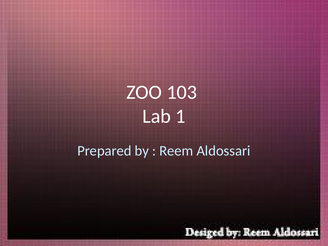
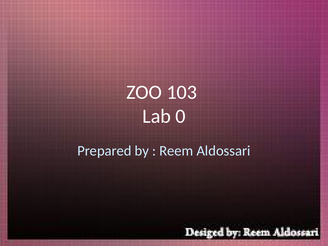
1: 1 -> 0 (180, 116)
